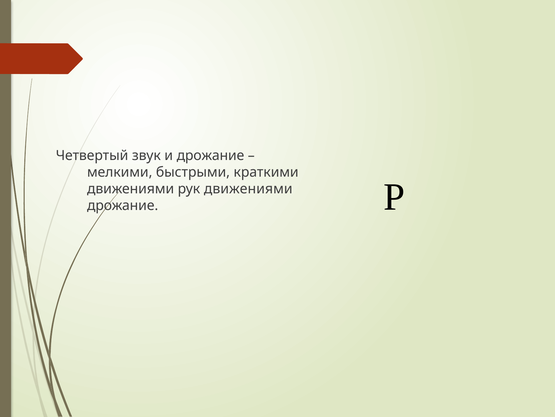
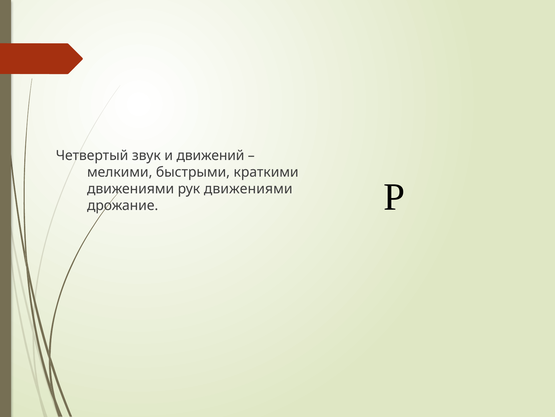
и дрожание: дрожание -> движений (210, 155)
